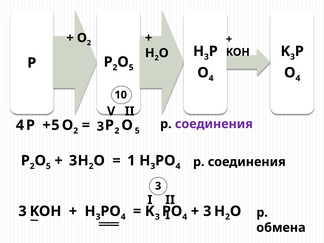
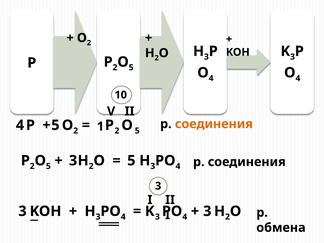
соединения colour: purple -> orange (214, 124)
3: 3 -> 1 (100, 126)
3 1: 1 -> 5 (131, 161)
